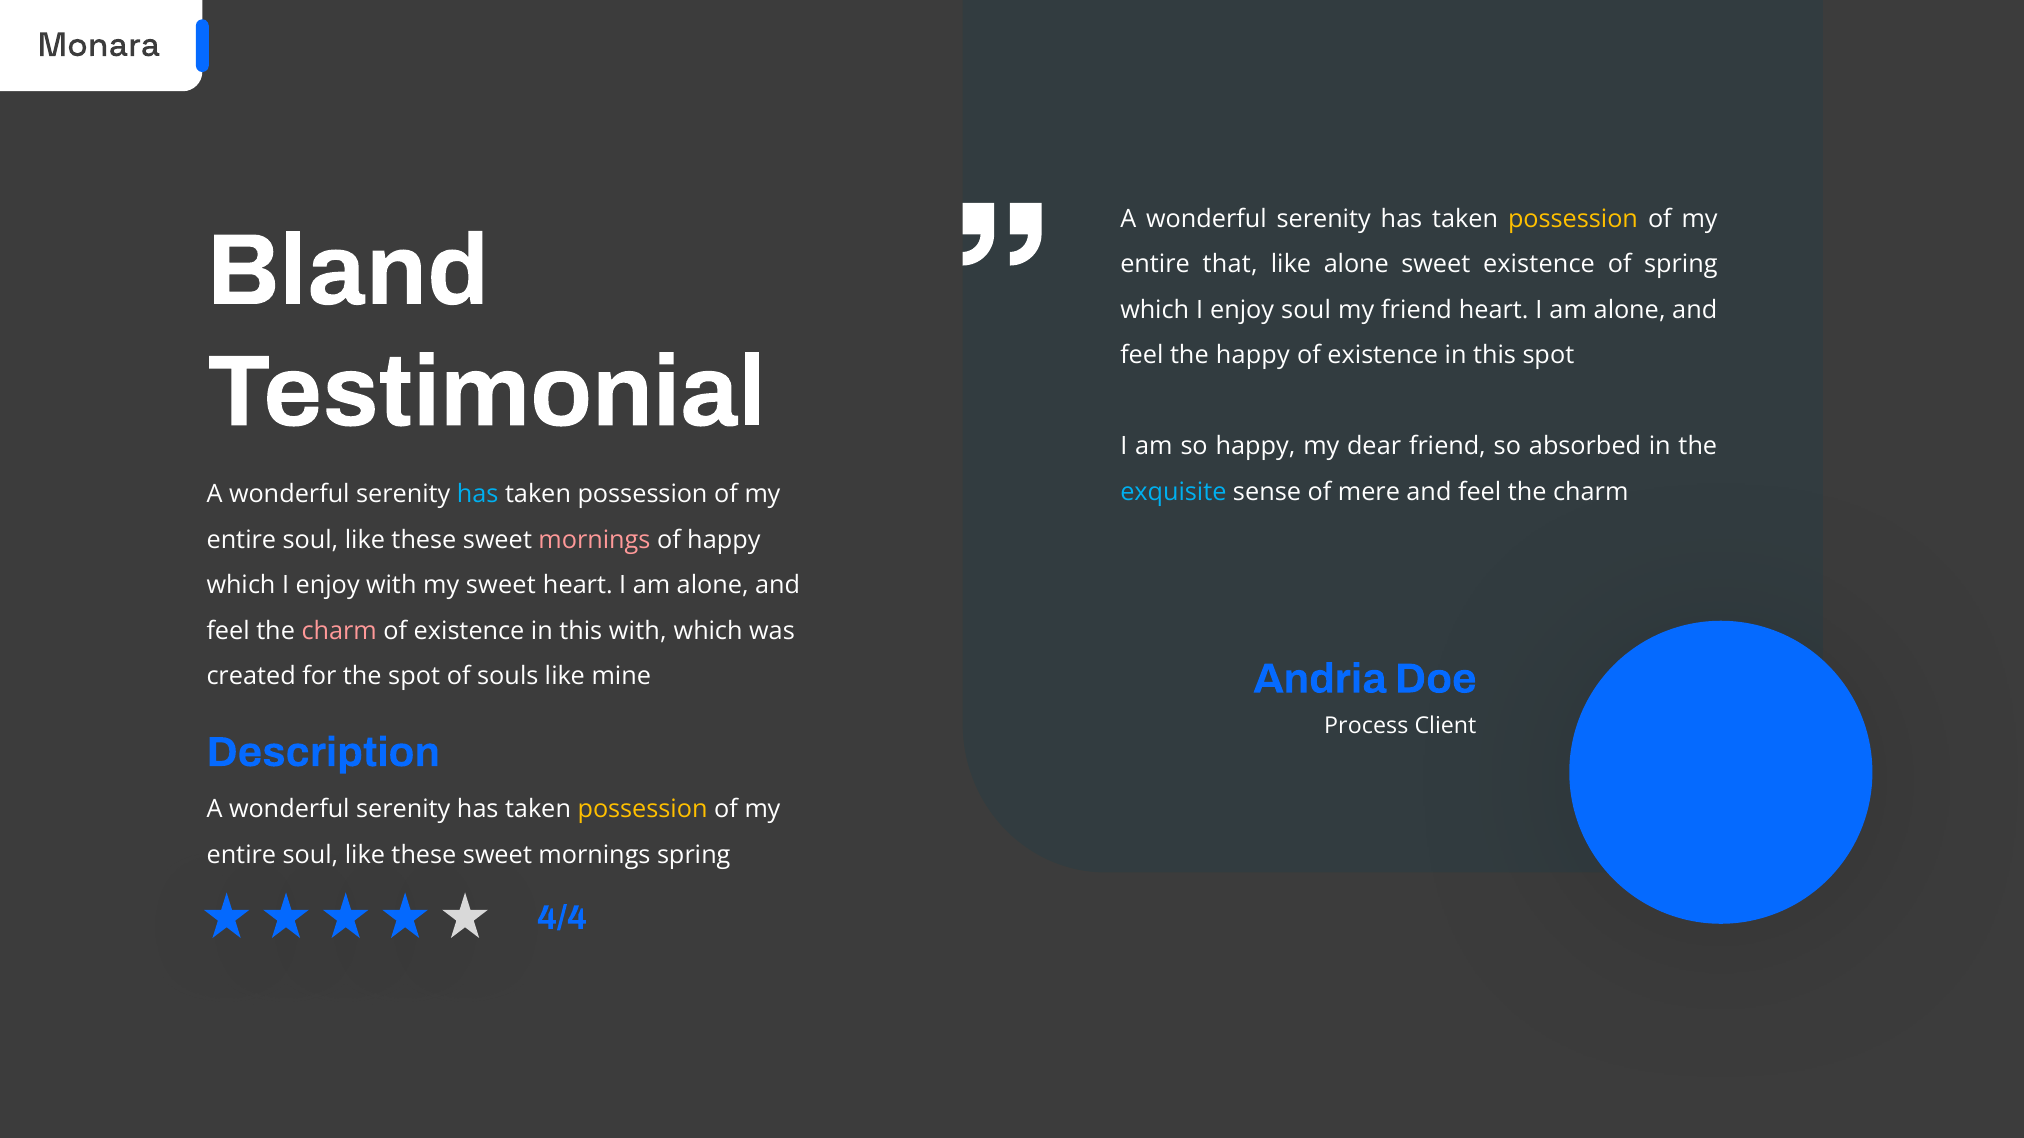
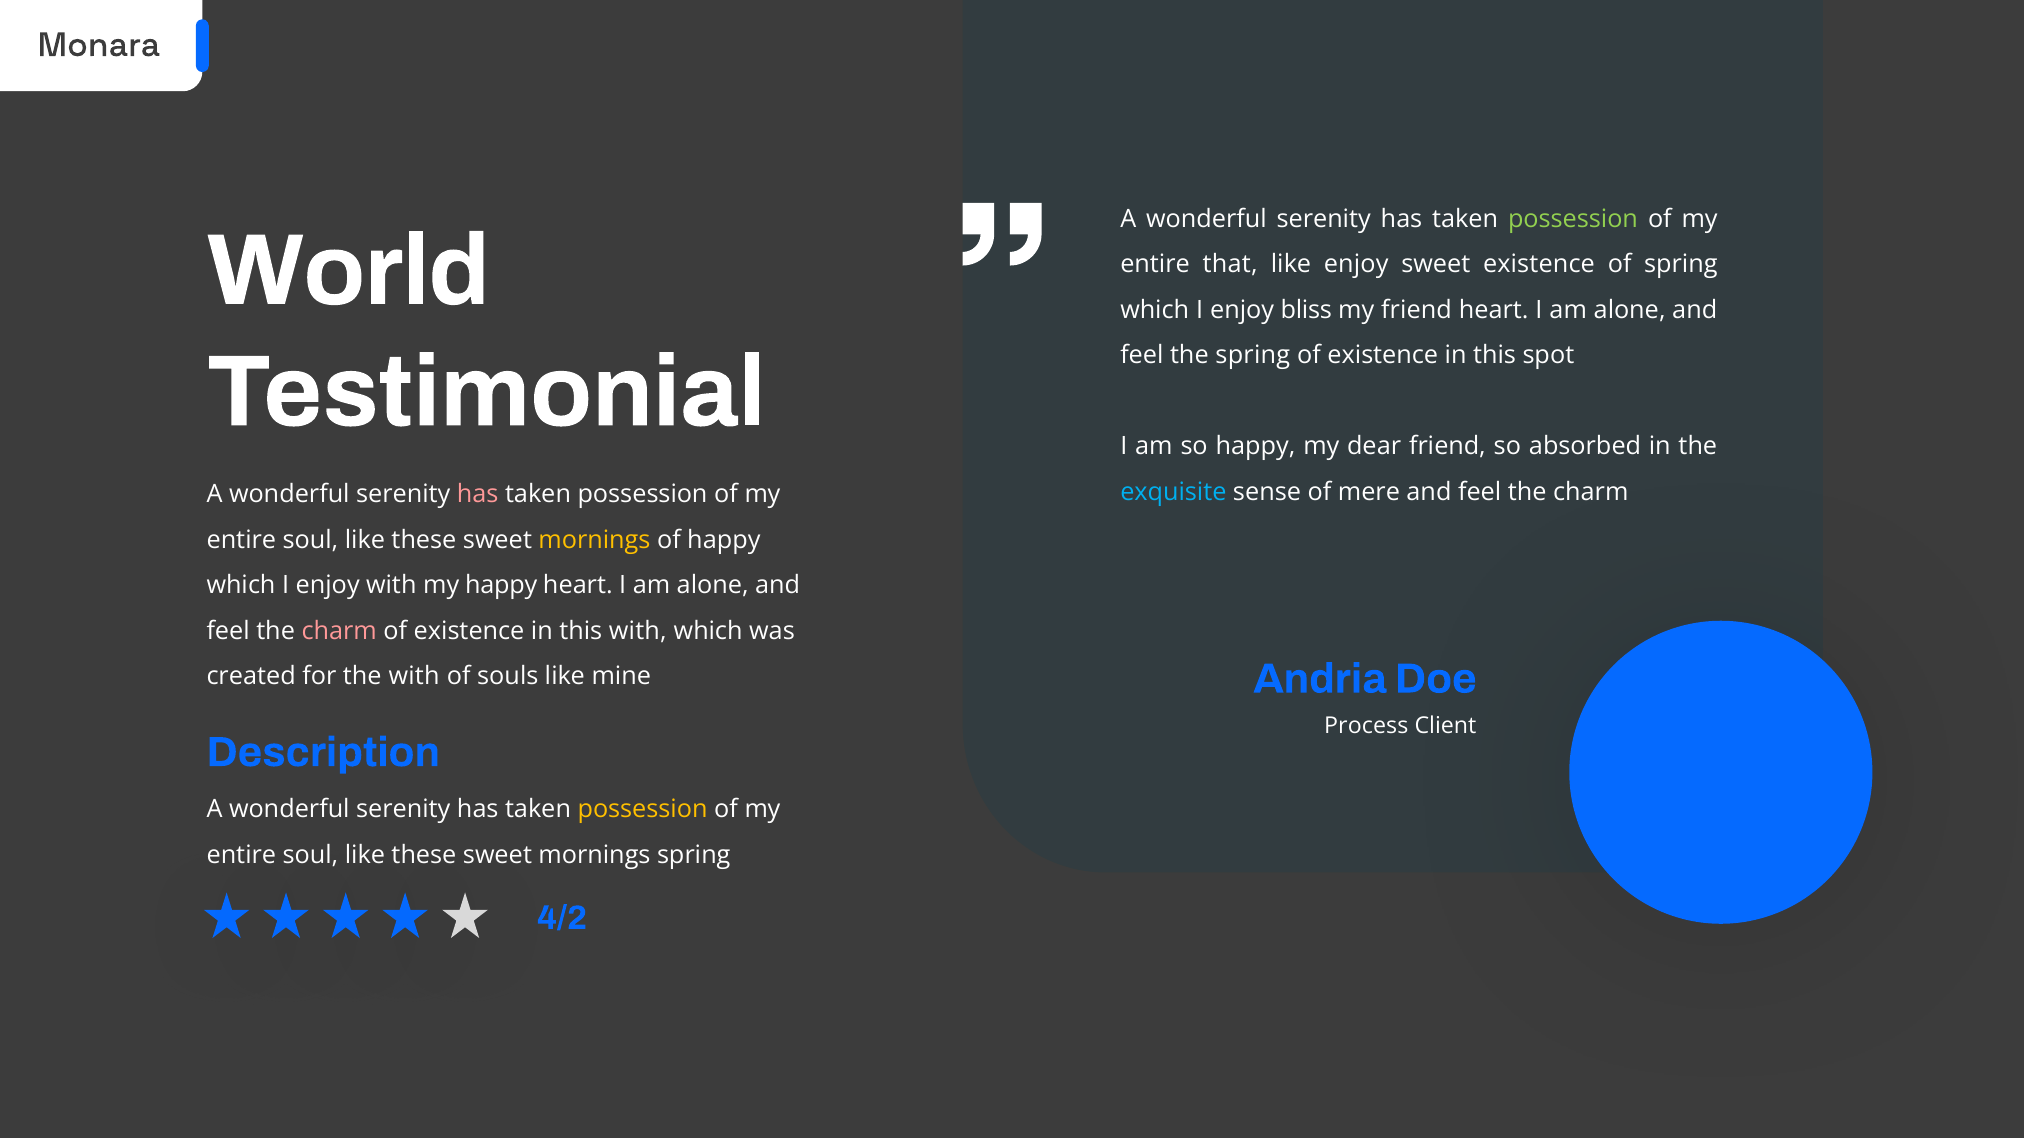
possession colour: yellow -> light green (1573, 219)
Bland: Bland -> World (348, 271)
like alone: alone -> enjoy (1356, 264)
enjoy soul: soul -> bliss (1306, 310)
the happy: happy -> spring (1253, 356)
has colour: light blue -> pink (478, 495)
mornings colour: pink -> yellow (594, 540)
my sweet: sweet -> happy (501, 586)
the spot: spot -> with (414, 677)
4/4: 4/4 -> 4/2 (562, 918)
